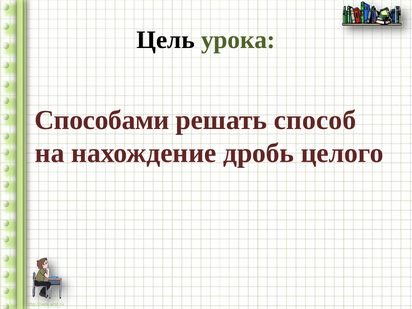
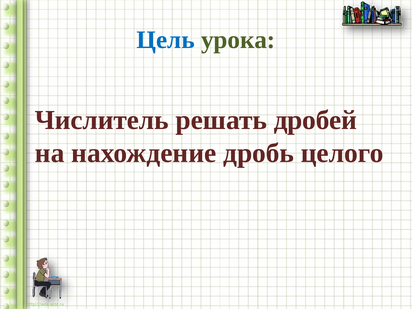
Цель colour: black -> blue (166, 40)
Способами: Способами -> Числитель (102, 120)
способ: способ -> дробей (315, 120)
